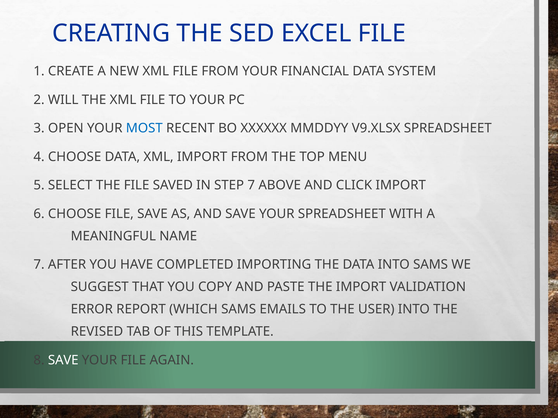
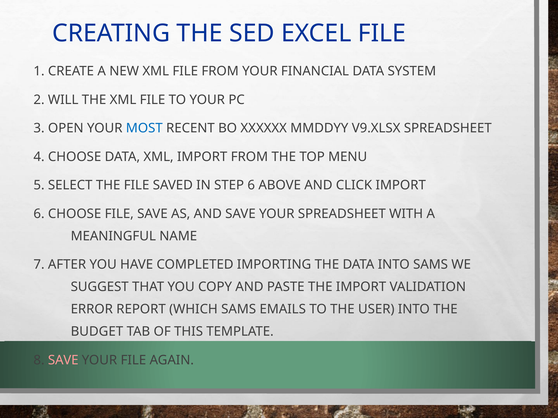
STEP 7: 7 -> 6 (251, 185)
REVISED: REVISED -> BUDGET (97, 332)
SAVE colour: white -> pink (63, 361)
